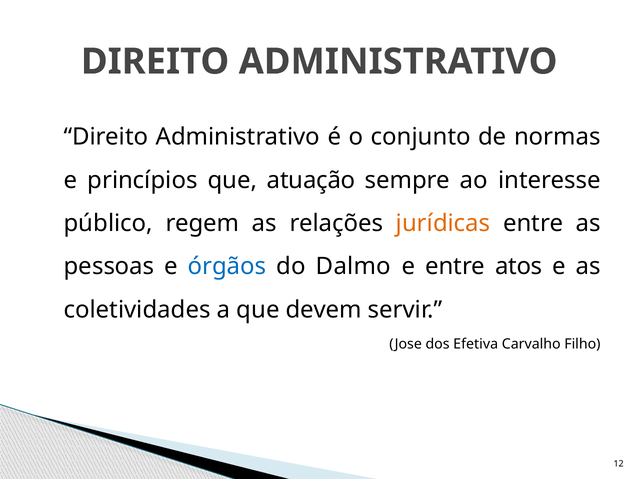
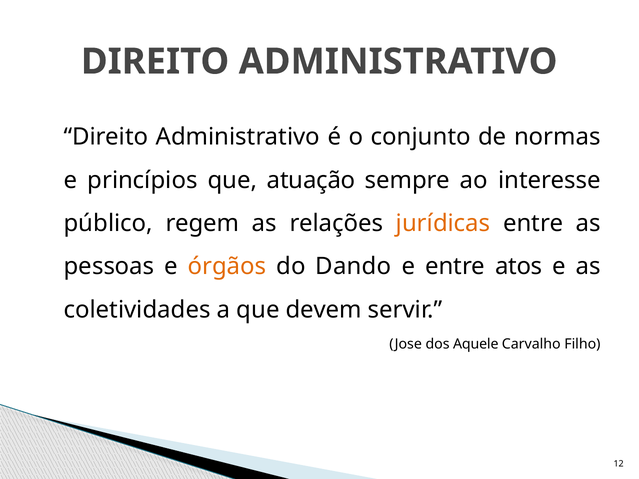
órgãos colour: blue -> orange (227, 267)
Dalmo: Dalmo -> Dando (353, 267)
Efetiva: Efetiva -> Aquele (476, 344)
